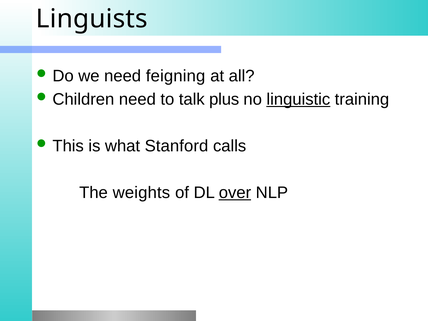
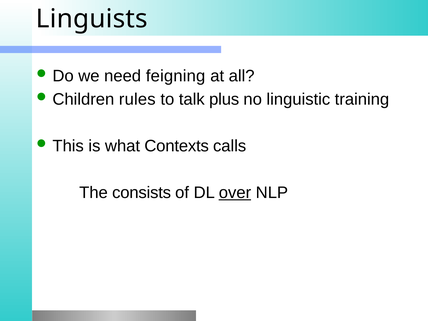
need: need -> rules (137, 99)
linguistic underline: present -> none (298, 99)
Stanford: Stanford -> Contexts (177, 146)
weights: weights -> consists (142, 193)
